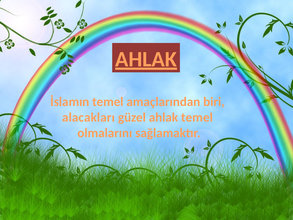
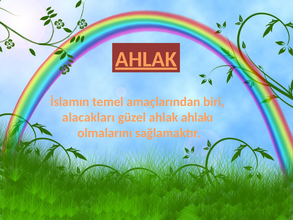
ahlak temel: temel -> ahlakı (197, 117)
